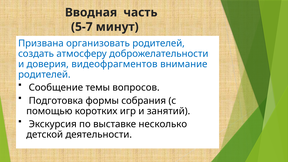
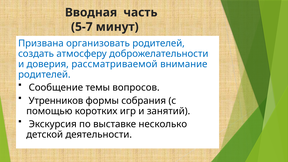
видеофрагментов: видеофрагментов -> рассматриваемой (114, 64)
Подготовка: Подготовка -> Утренников (56, 101)
